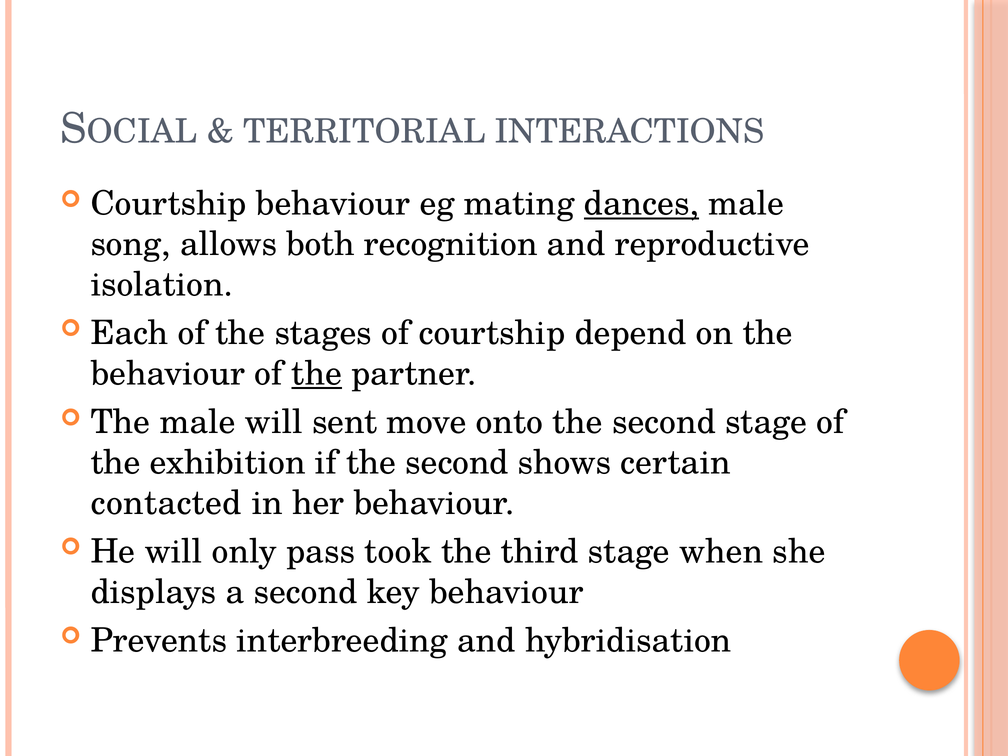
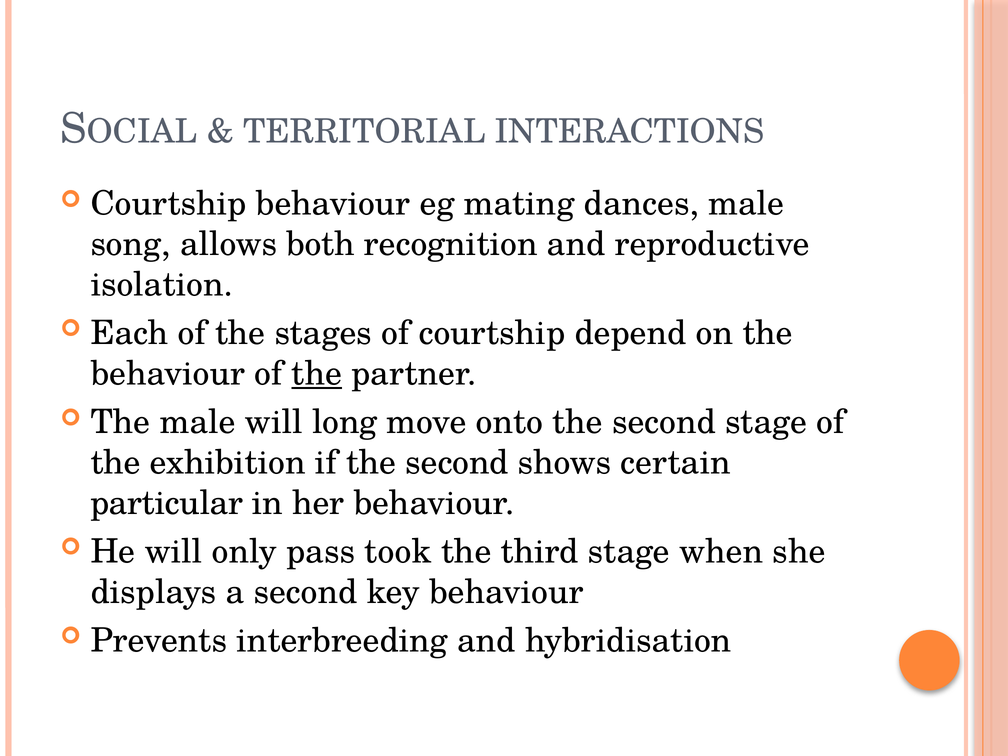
dances underline: present -> none (641, 204)
sent: sent -> long (345, 422)
contacted: contacted -> particular (167, 503)
